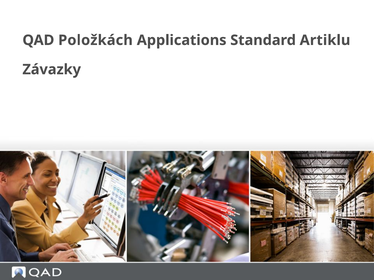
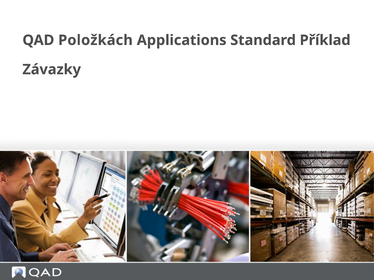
Artiklu: Artiklu -> Příklad (325, 40)
